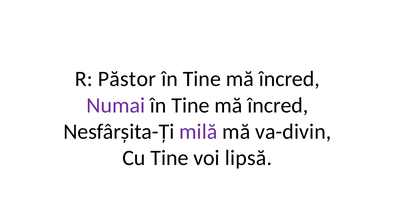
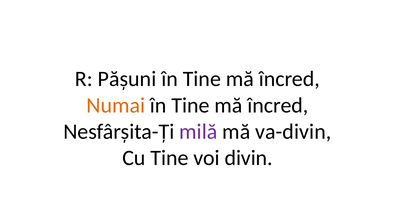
Păstor: Păstor -> Pășuni (127, 79)
Numai colour: purple -> orange (116, 105)
lipsă: lipsă -> divin (249, 158)
